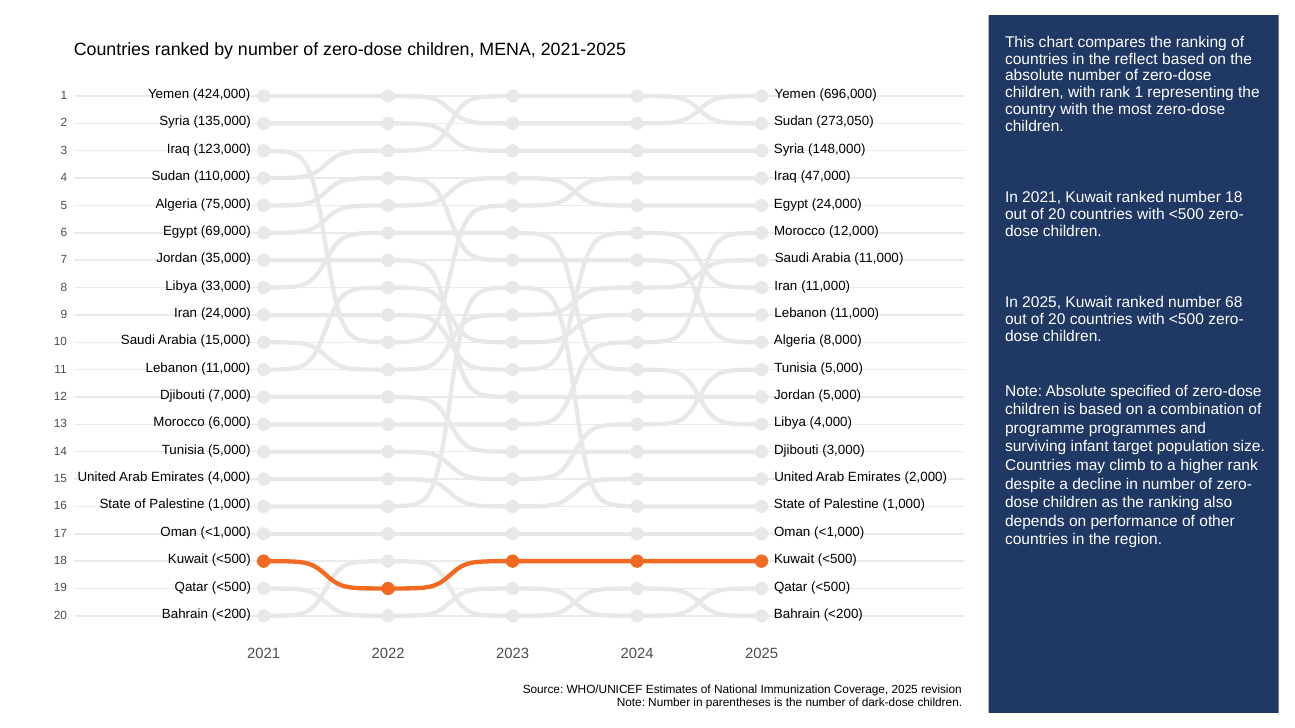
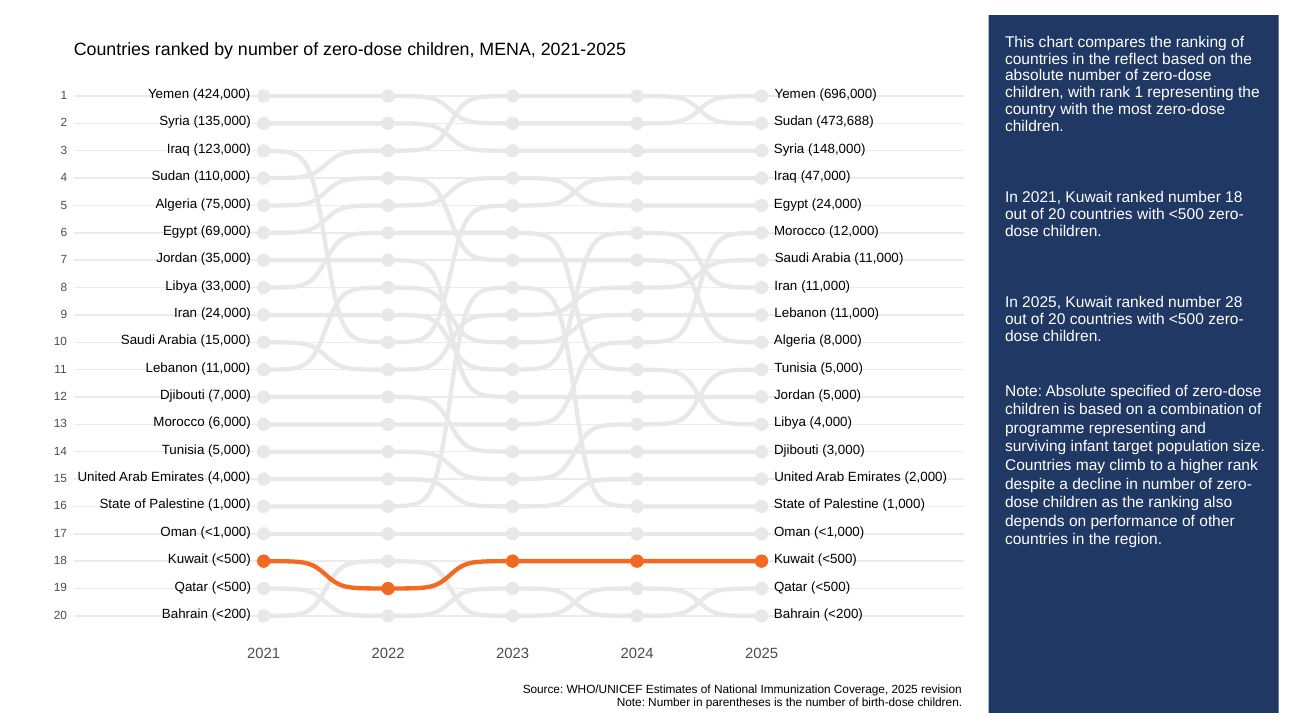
273,050: 273,050 -> 473,688 (845, 122)
68: 68 -> 28 (1234, 303)
programme programmes: programmes -> representing (1132, 428)
dark-dose: dark-dose -> birth-dose (888, 703)
